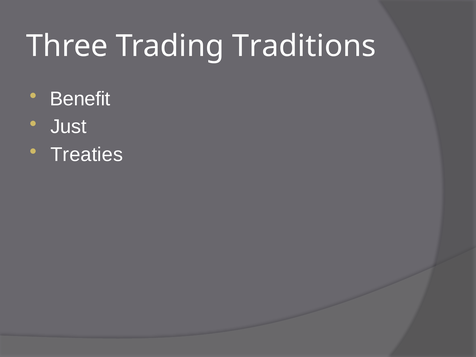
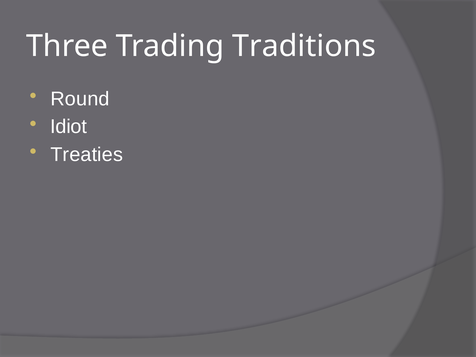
Benefit: Benefit -> Round (80, 99)
Just: Just -> Idiot (69, 127)
